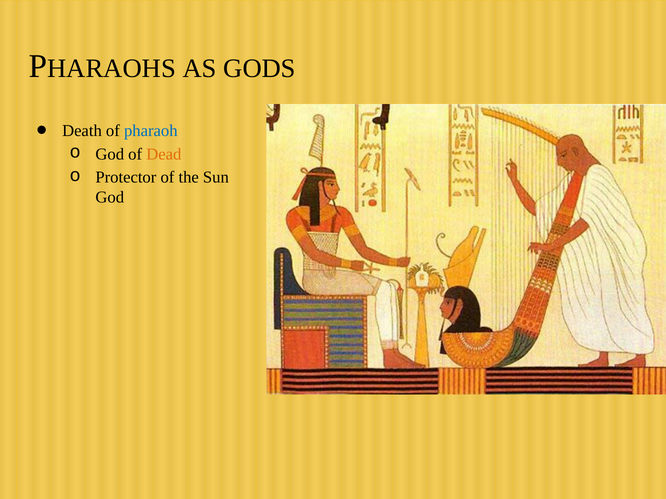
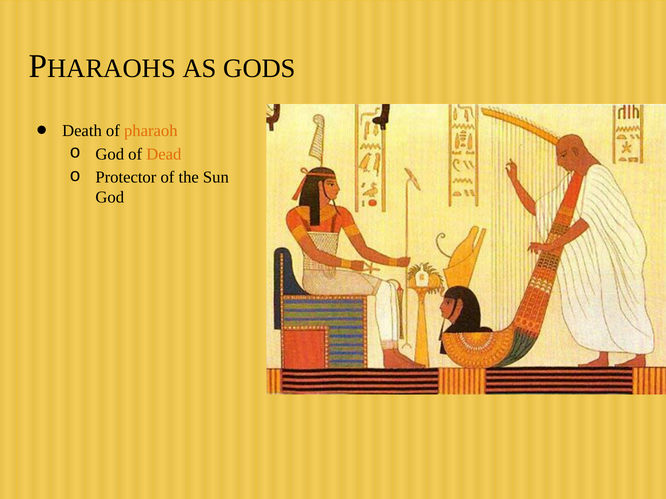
pharaoh colour: blue -> orange (151, 131)
